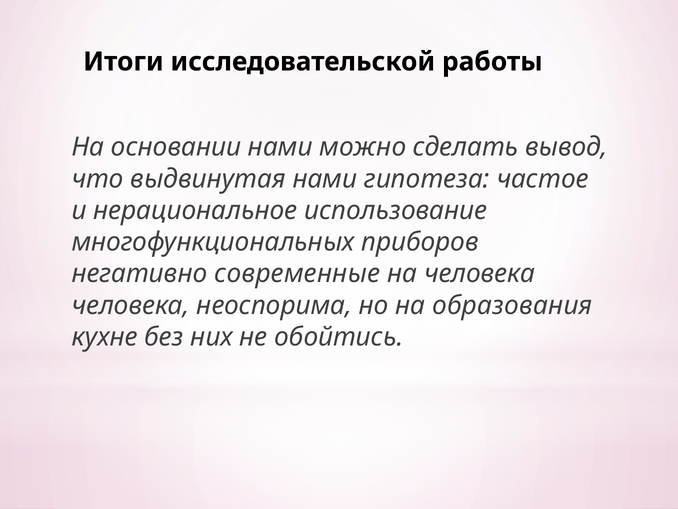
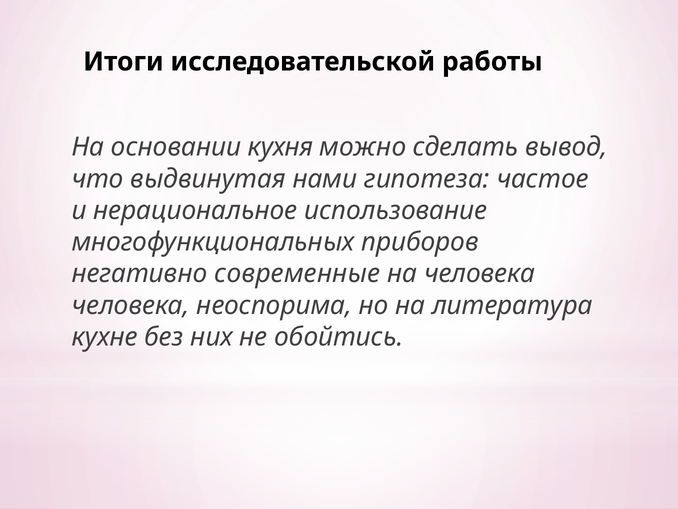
основании нами: нами -> кухня (280, 147)
образования: образования -> литература (512, 305)
